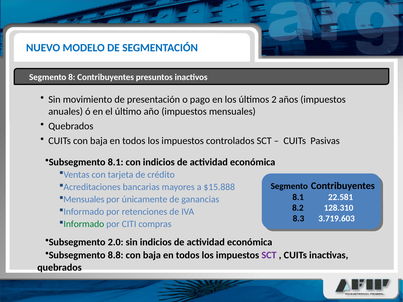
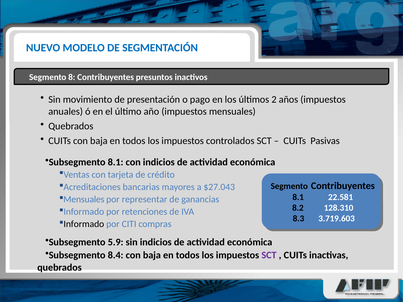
$15.888: $15.888 -> $27.043 (219, 187)
únicamente: únicamente -> representar (145, 200)
Informado colour: green -> black (84, 224)
2.0: 2.0 -> 5.9 (116, 242)
8.8: 8.8 -> 8.4 (116, 256)
